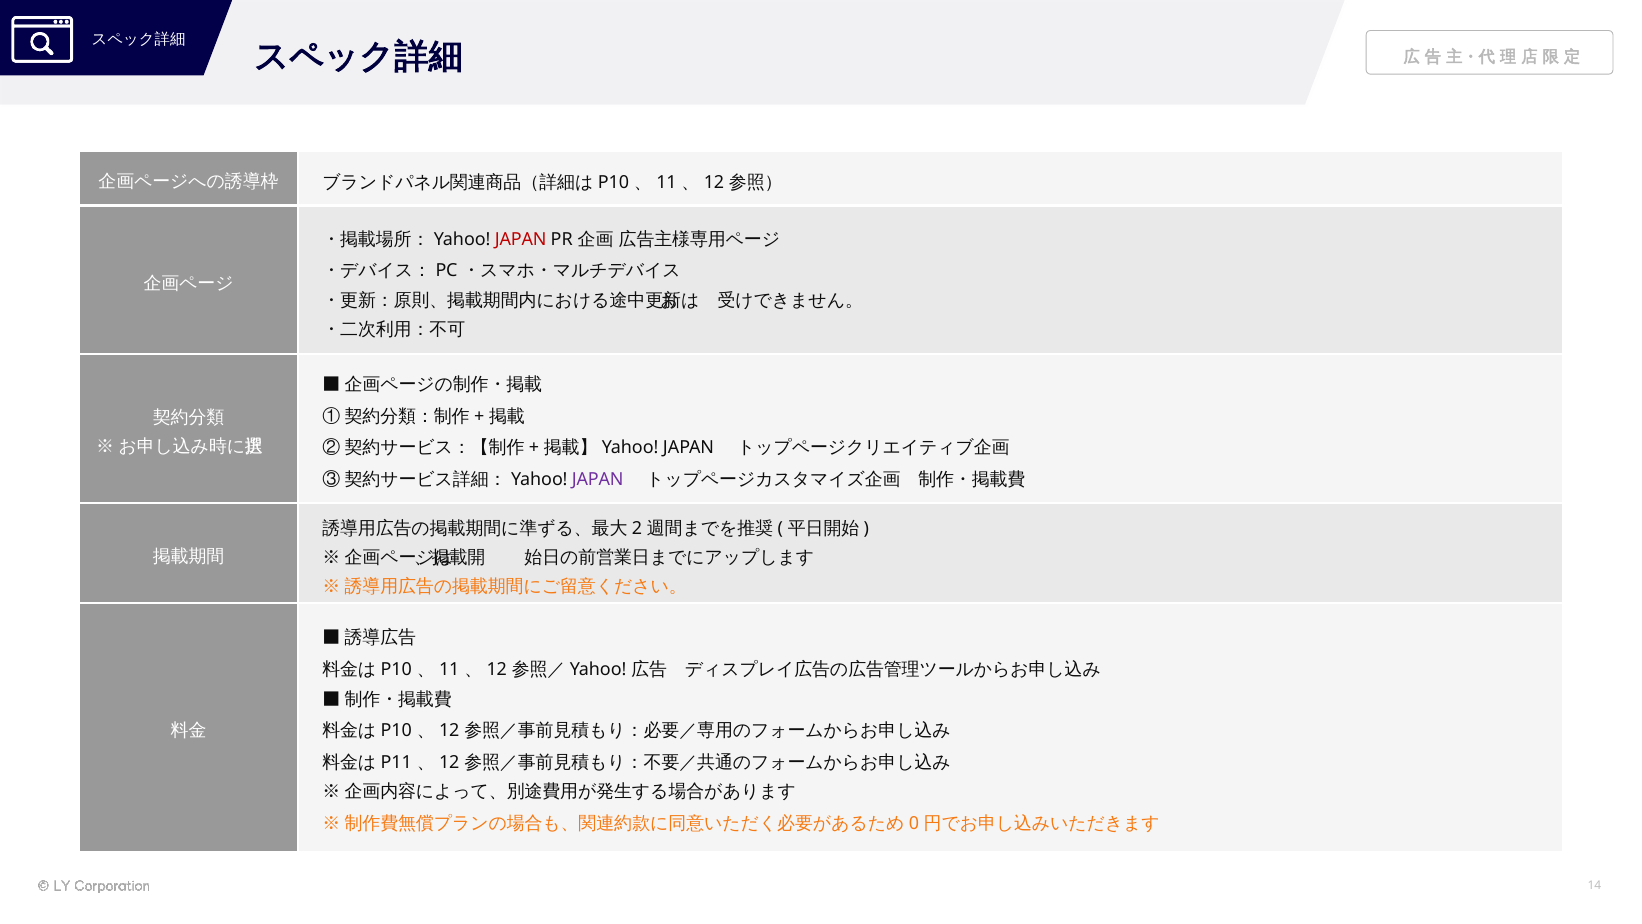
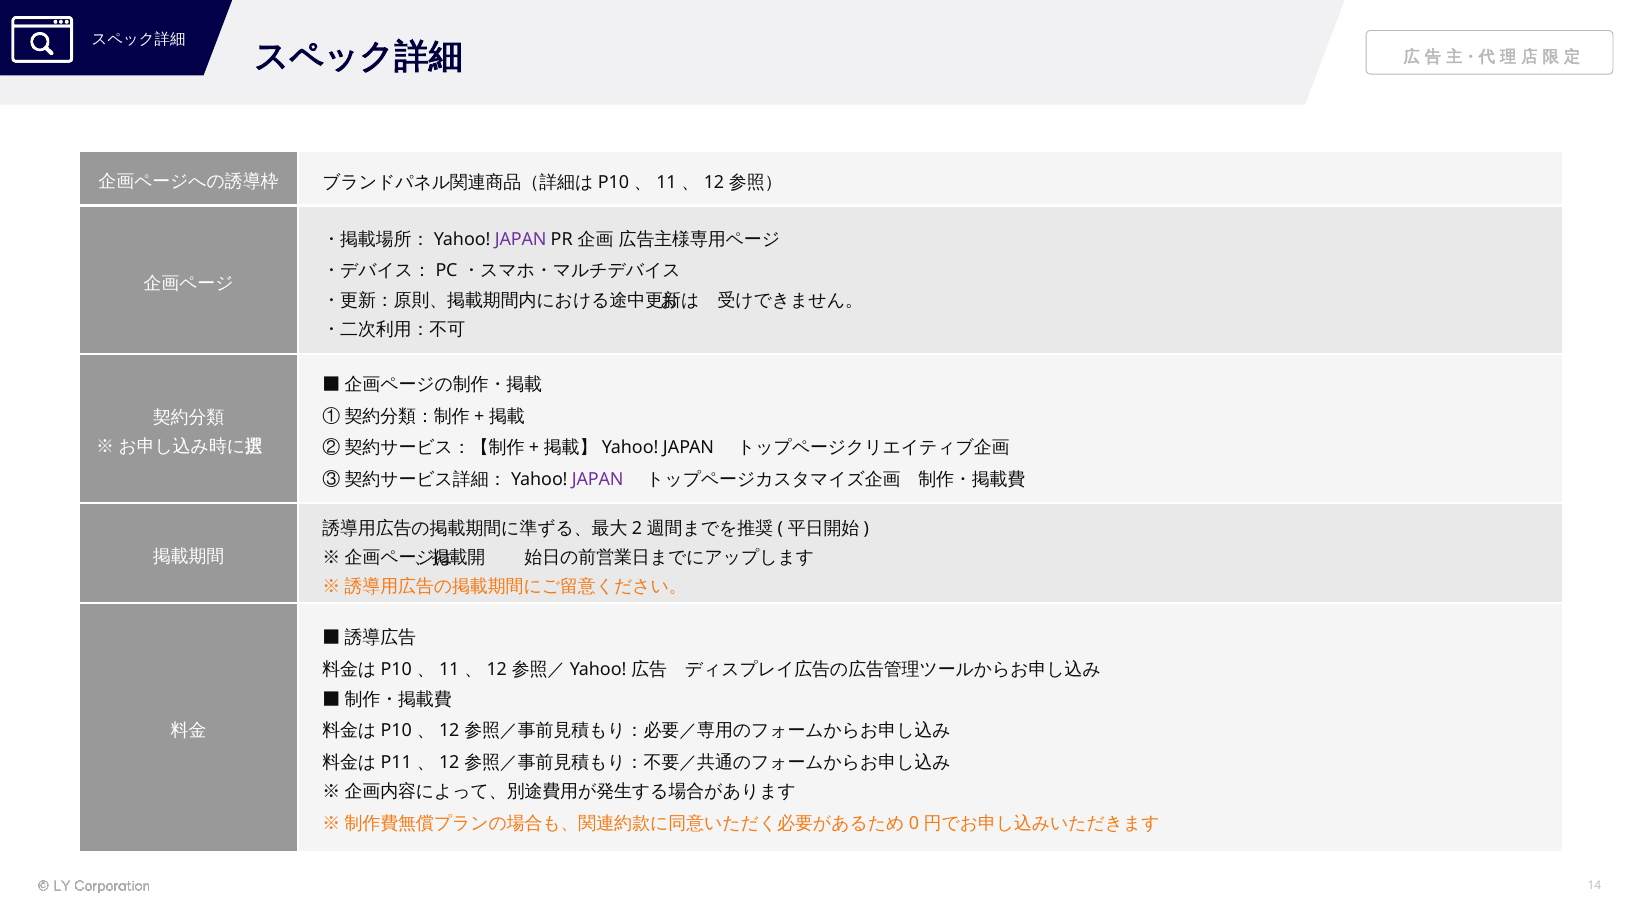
JAPAN colour: red -> purple (521, 239)
